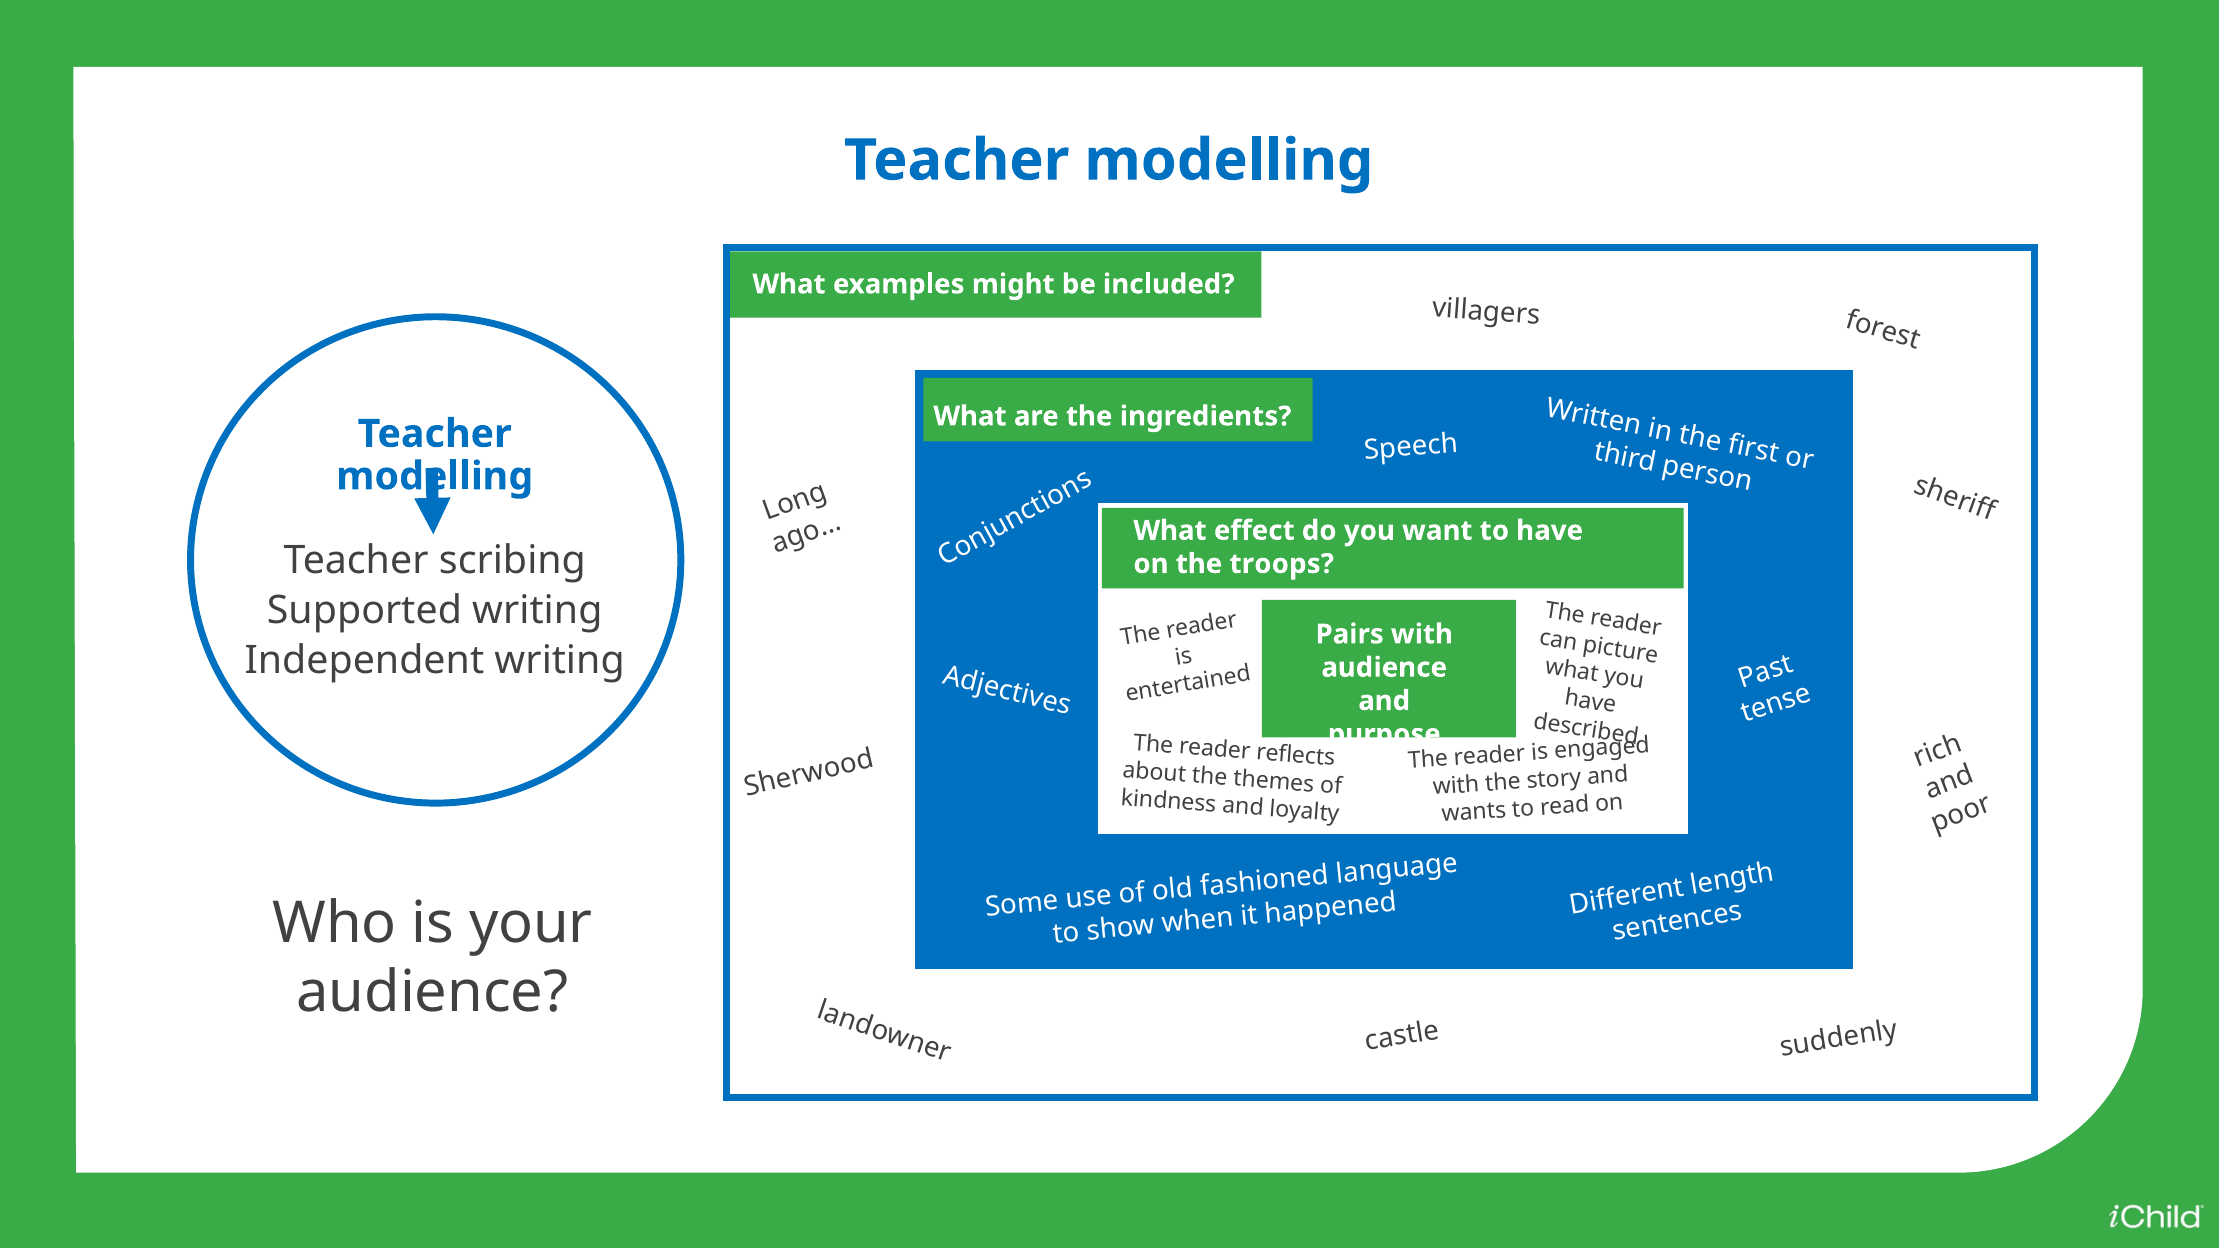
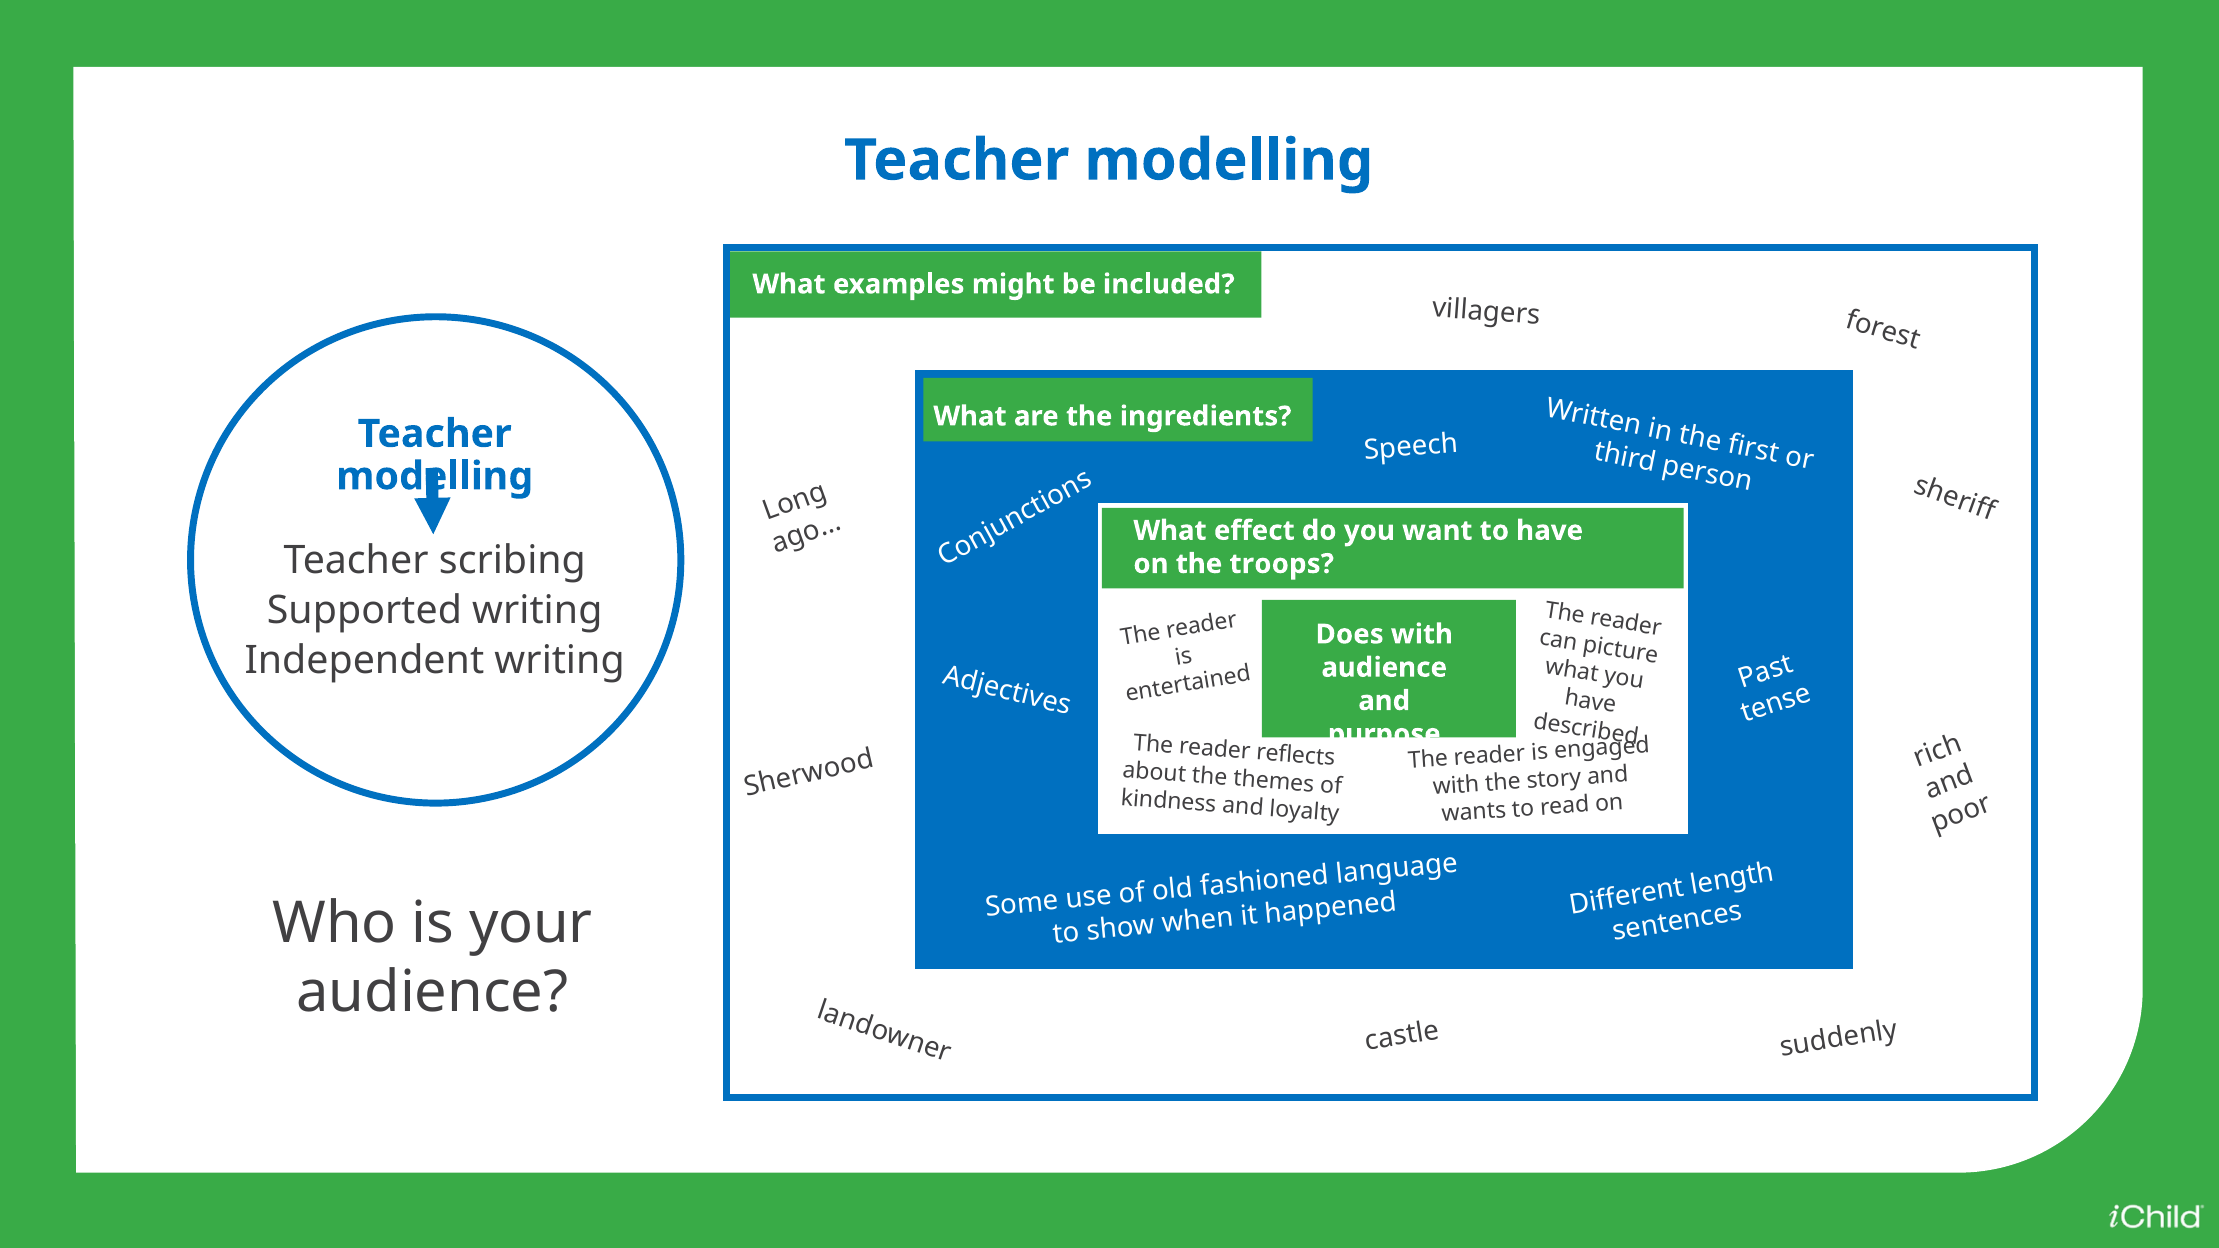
Pairs: Pairs -> Does (1350, 634)
